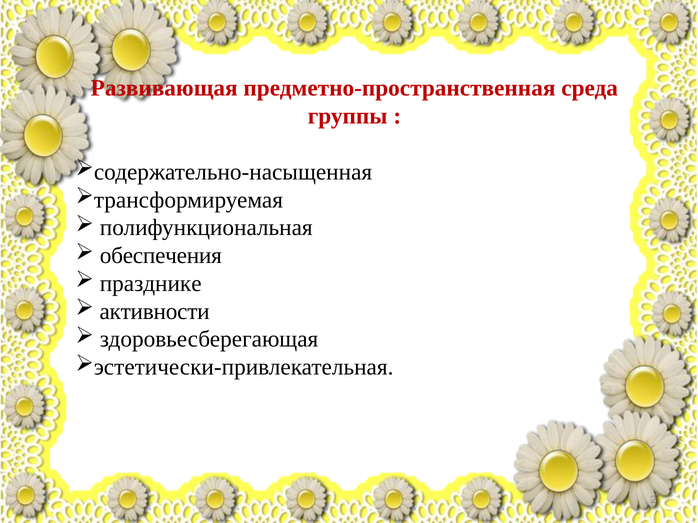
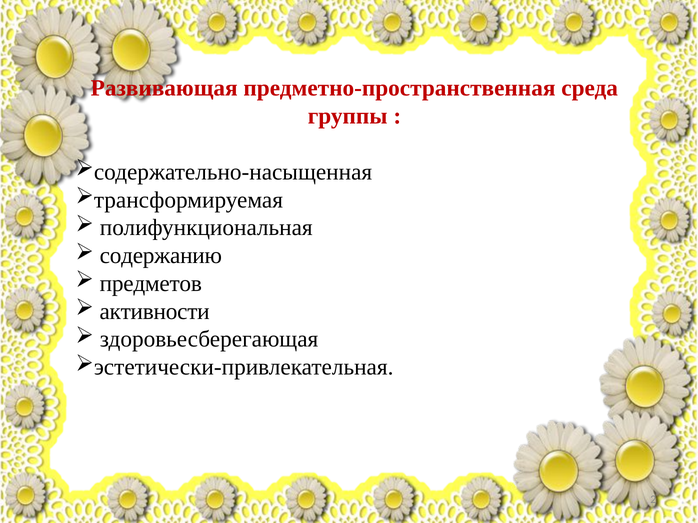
обеспечения: обеспечения -> содержанию (161, 256)
празднике: празднике -> предметов (151, 284)
